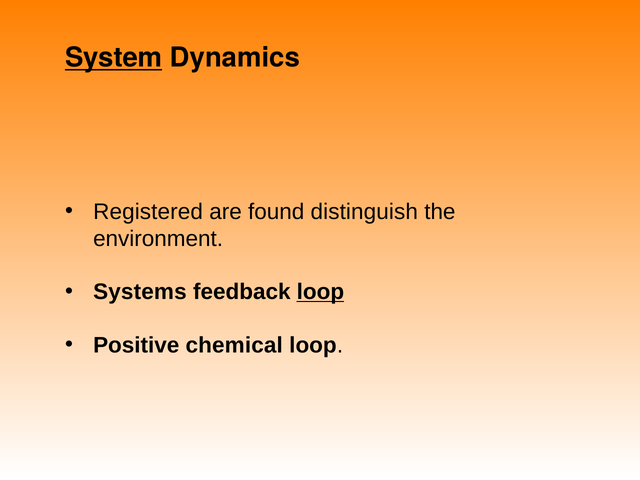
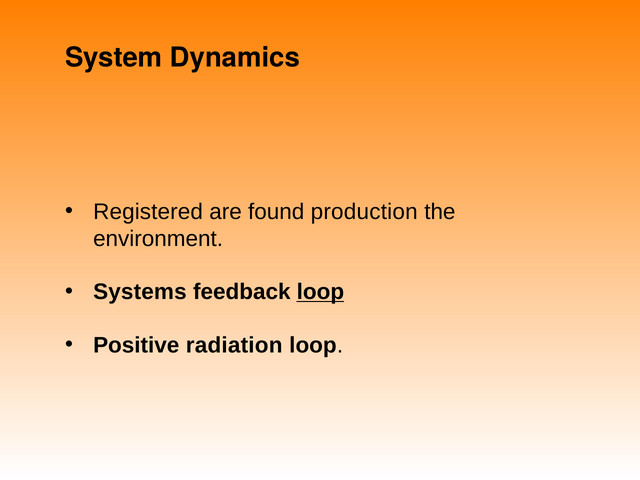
System underline: present -> none (114, 58)
distinguish: distinguish -> production (364, 212)
chemical: chemical -> radiation (234, 345)
